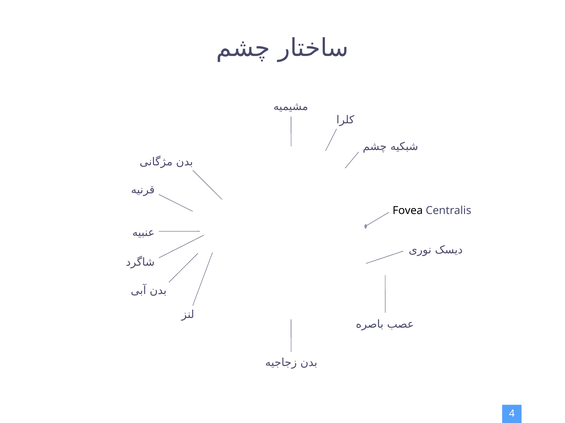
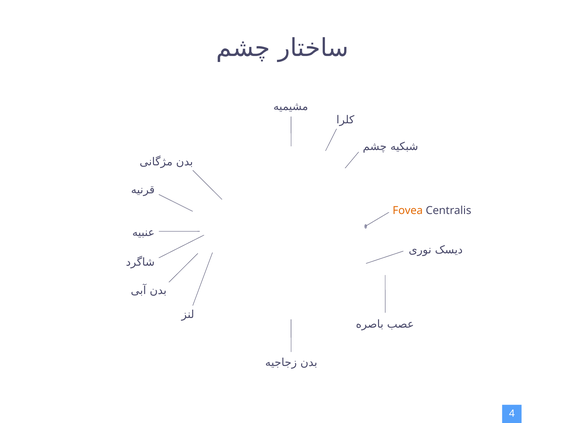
Fovea colour: black -> orange (408, 211)
